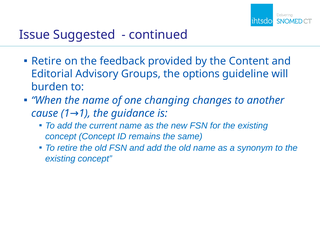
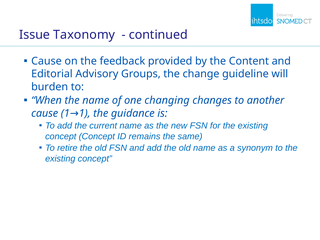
Suggested: Suggested -> Taxonomy (84, 35)
Retire: Retire -> Cause (46, 61)
options: options -> change (201, 74)
